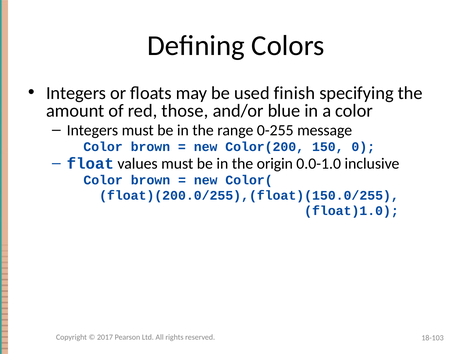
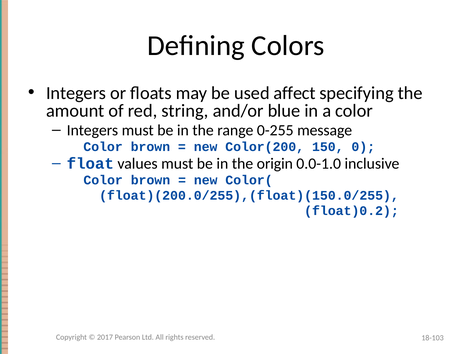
finish: finish -> affect (295, 93)
those: those -> string (185, 111)
float)1.0: float)1.0 -> float)0.2 (352, 211)
